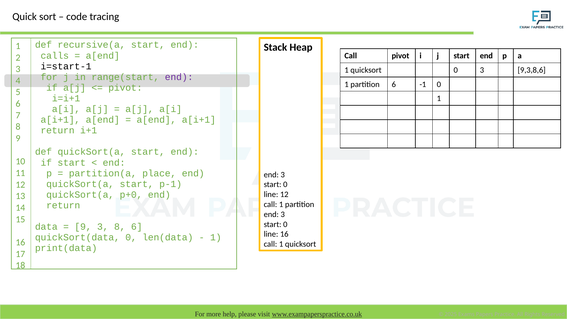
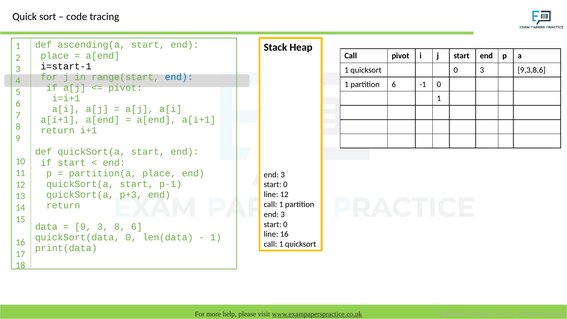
recursive(a: recursive(a -> ascending(a (92, 45)
calls: calls -> place (55, 56)
end colour: purple -> blue (179, 77)
p+0: p+0 -> p+3 (131, 195)
